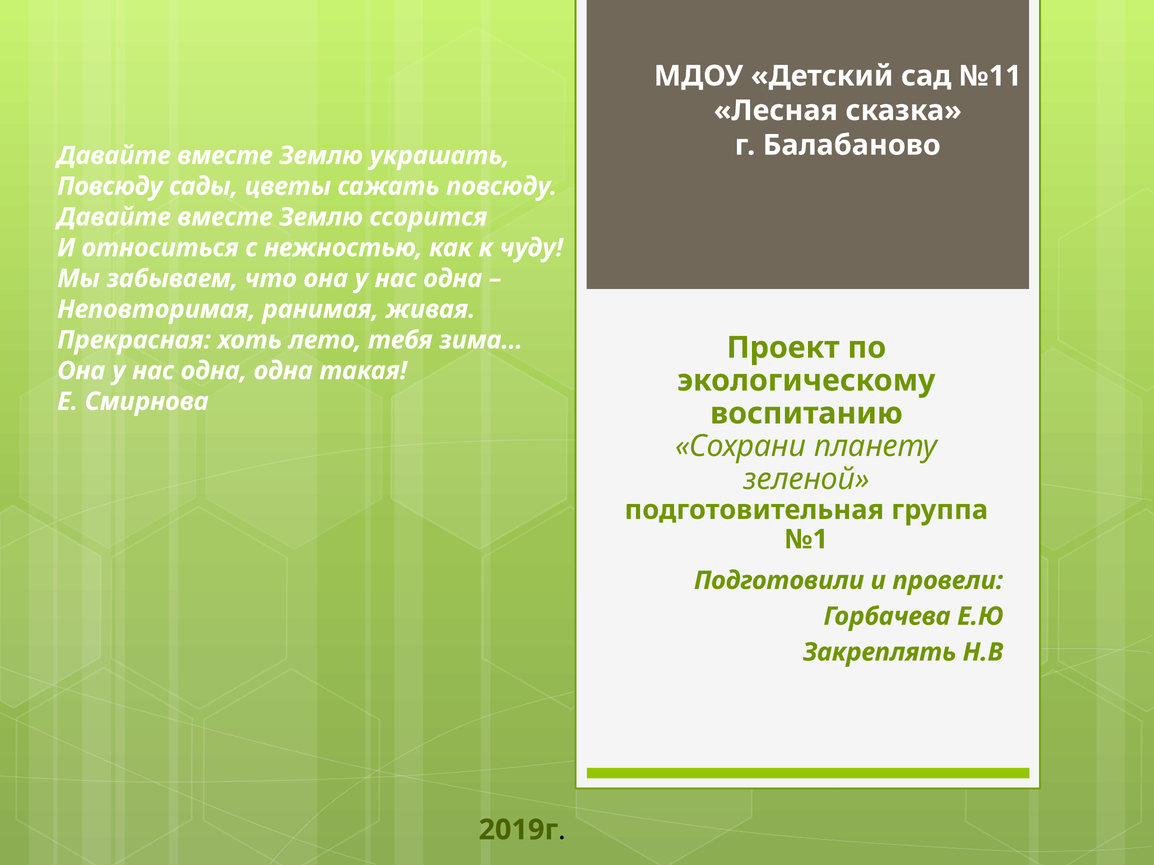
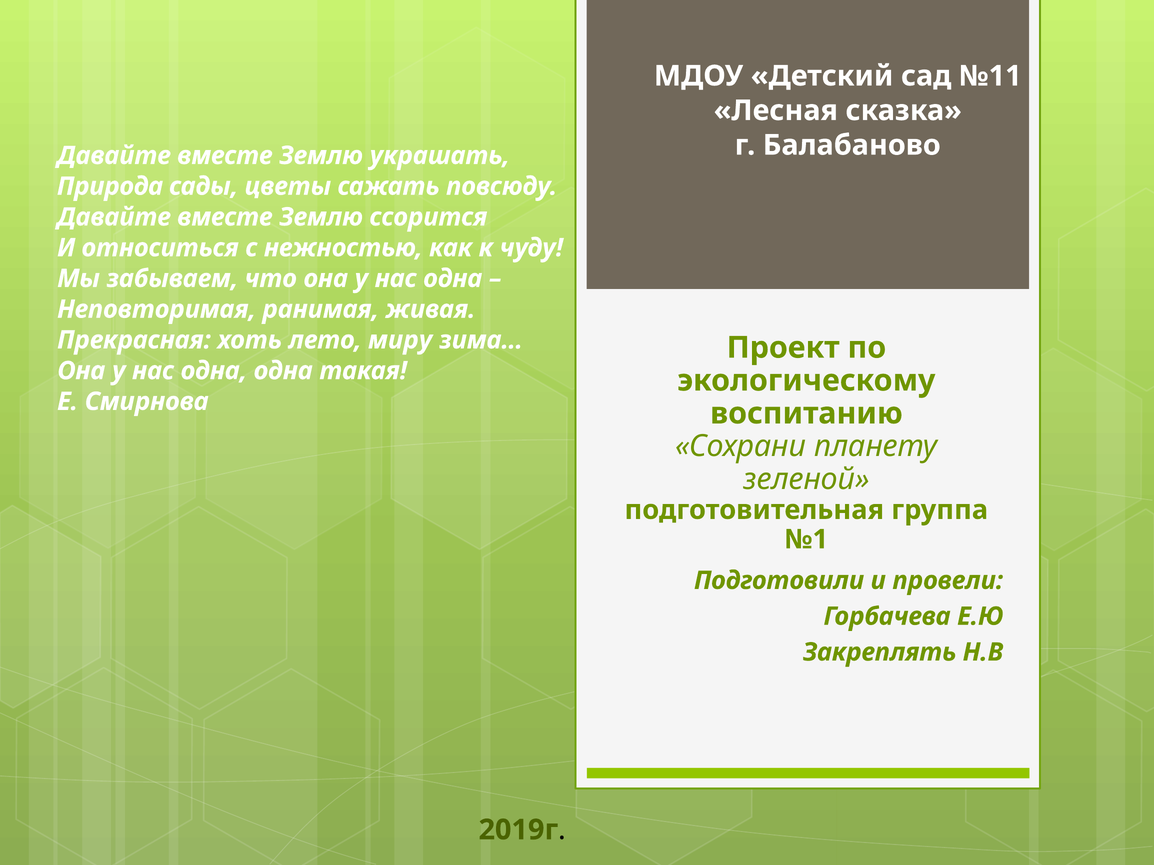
Повсюду: Повсюду -> Природа (110, 186)
тебя: тебя -> миру (400, 340)
